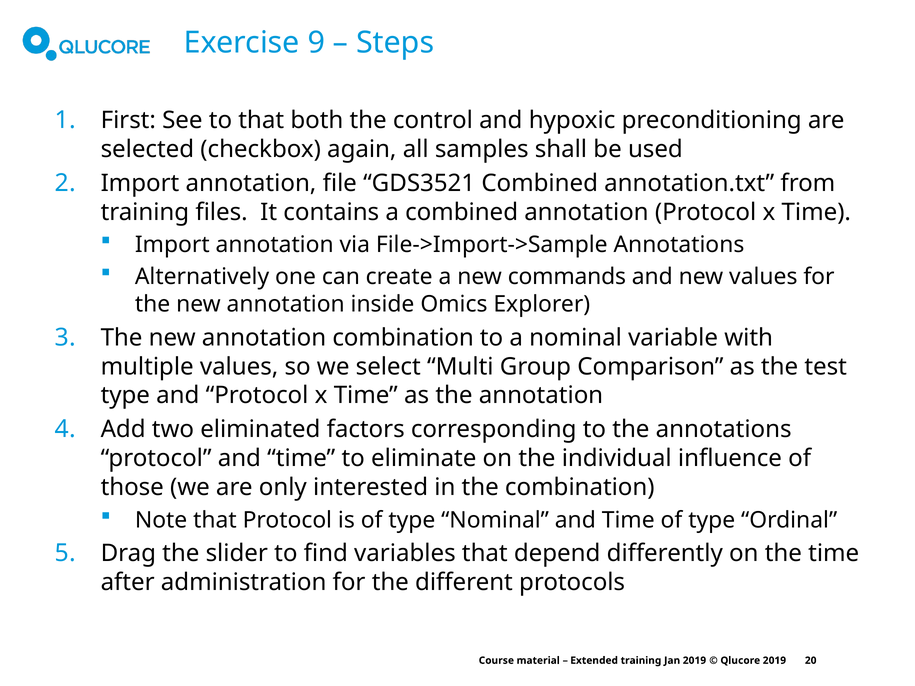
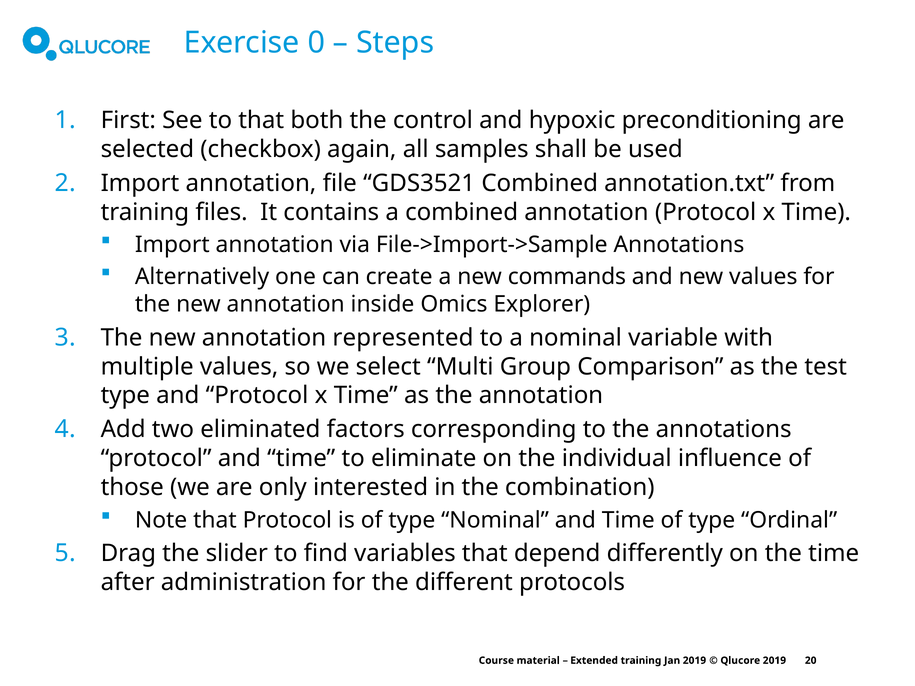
9: 9 -> 0 (316, 43)
annotation combination: combination -> represented (403, 338)
